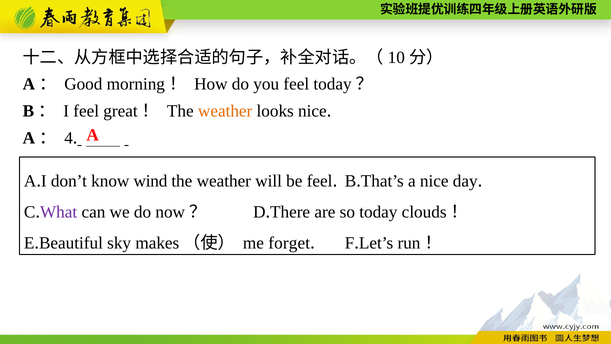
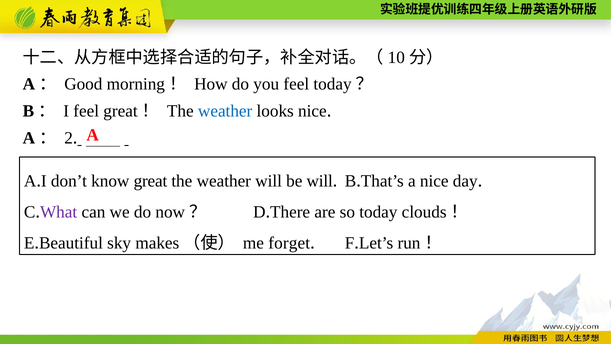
weather colour: orange -> blue (225, 111)
4: 4 -> 2 (69, 138)
wind: wind -> great (150, 181)
be feel: feel -> will (320, 181)
